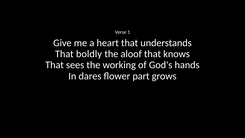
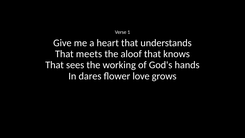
boldly: boldly -> meets (89, 54)
part: part -> love (141, 76)
